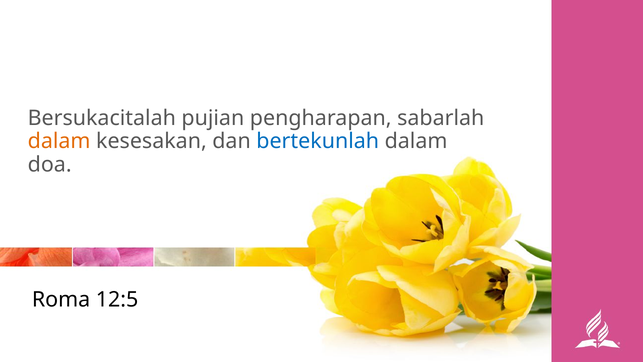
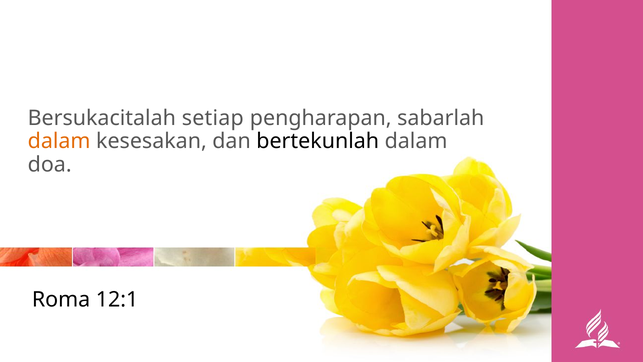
pujian: pujian -> setiap (213, 118)
bertekunlah colour: blue -> black (318, 141)
12:5: 12:5 -> 12:1 (117, 299)
